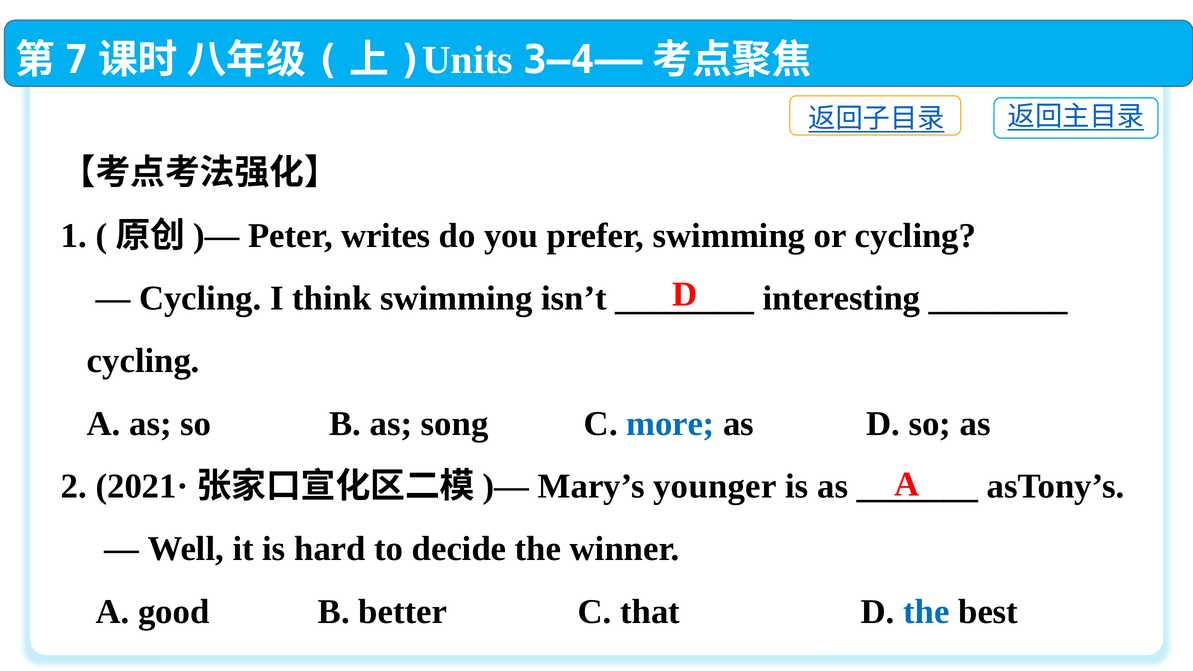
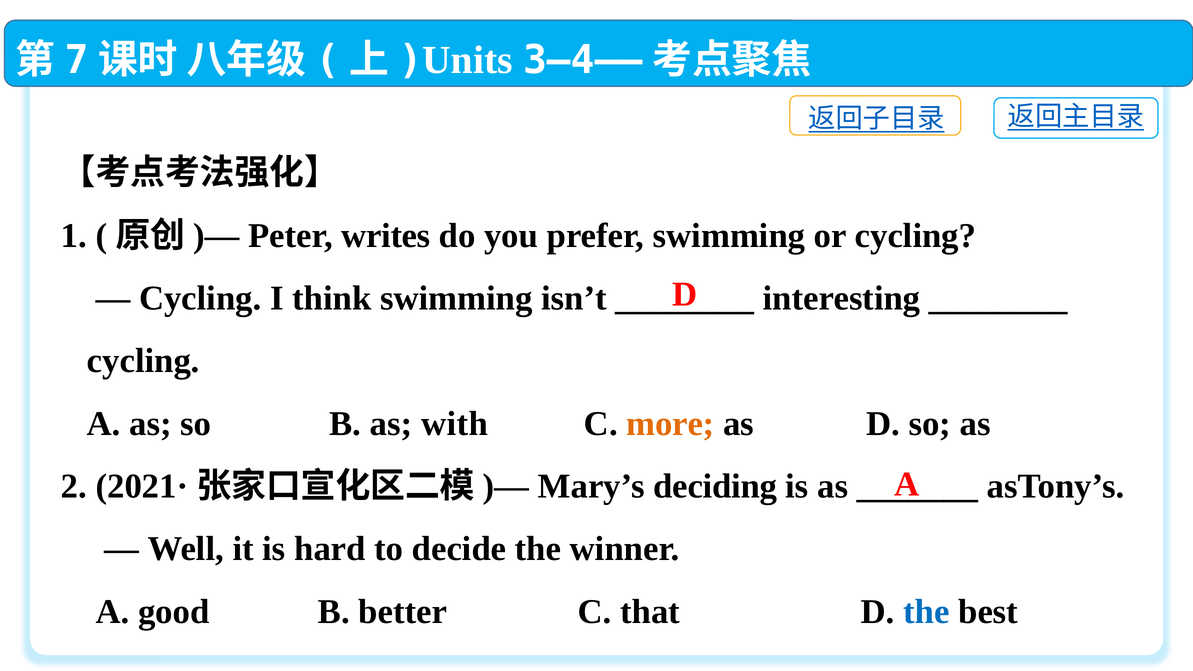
song: song -> with (454, 424)
more colour: blue -> orange (670, 424)
younger: younger -> deciding (715, 486)
